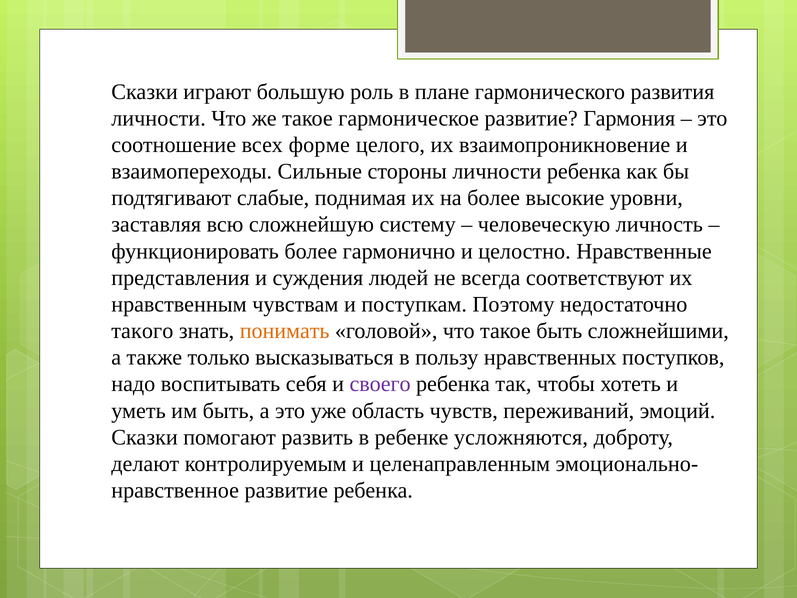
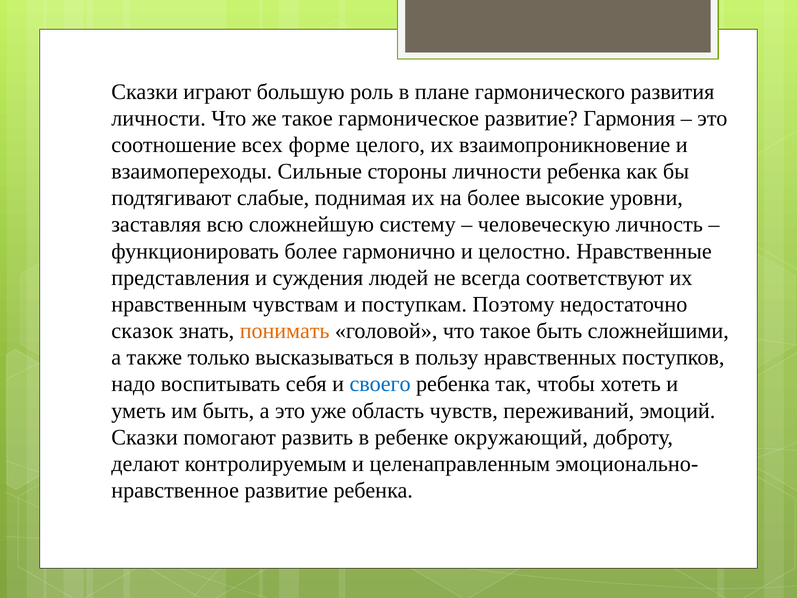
такого: такого -> сказок (142, 331)
своего colour: purple -> blue (380, 384)
усложняются: усложняются -> окружающий (521, 437)
